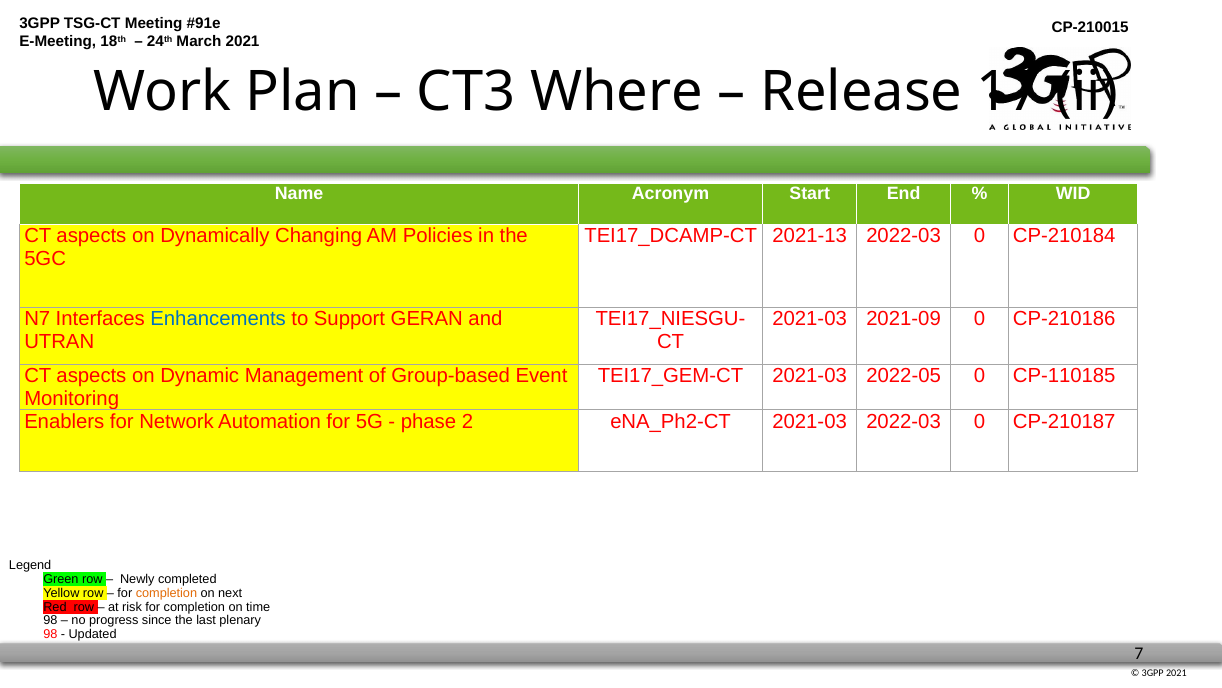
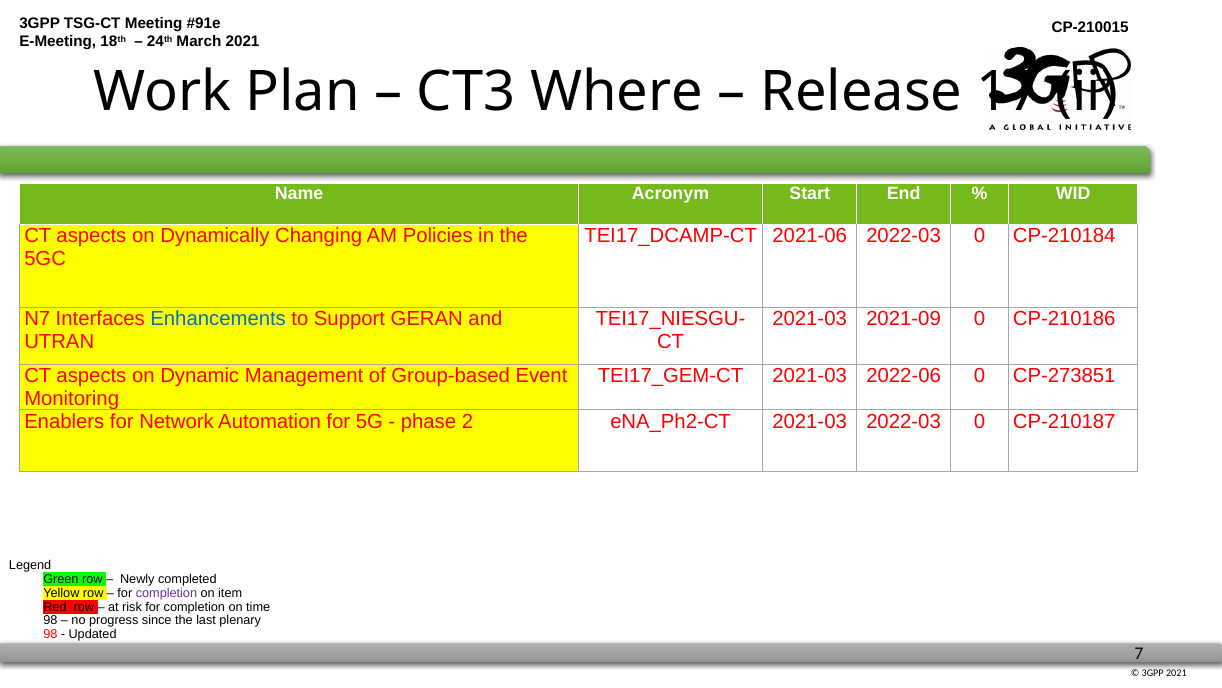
2021-13: 2021-13 -> 2021-06 (810, 236)
2022-05: 2022-05 -> 2022-06 (904, 376)
CP-110185: CP-110185 -> CP-273851 (1064, 376)
completion colour: orange -> purple (166, 593)
next: next -> item (230, 593)
